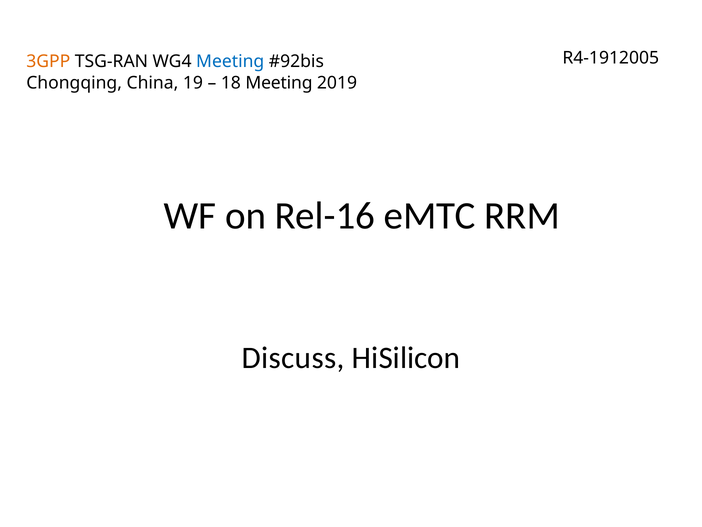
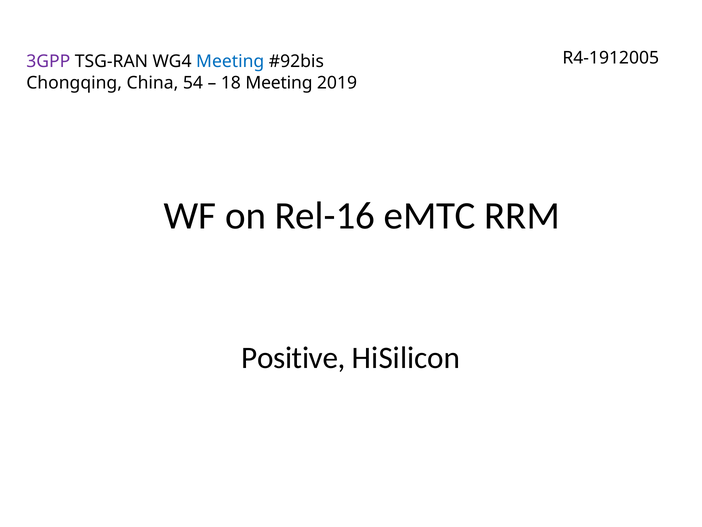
3GPP colour: orange -> purple (48, 62)
19: 19 -> 54 (193, 83)
Discuss: Discuss -> Positive (293, 358)
